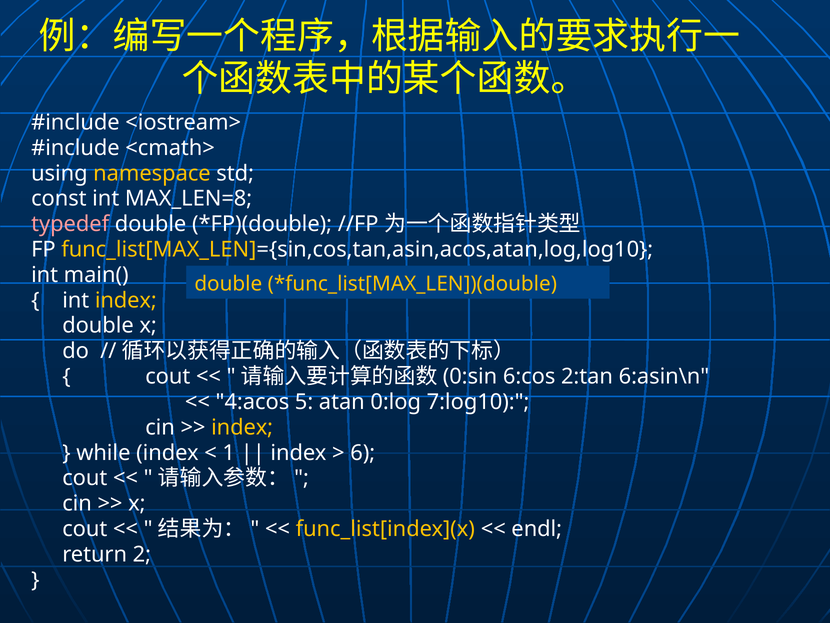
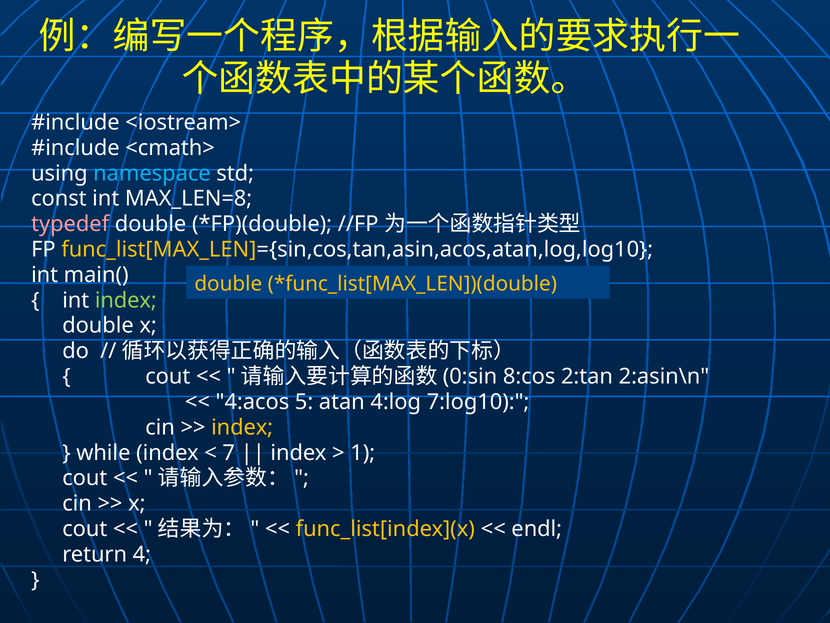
namespace colour: yellow -> light blue (152, 173)
index colour: yellow -> light green (126, 300)
6:cos: 6:cos -> 8:cos (529, 376)
6:asin\n: 6:asin\n -> 2:asin\n (664, 376)
0:log: 0:log -> 4:log (396, 402)
1: 1 -> 7 (229, 452)
6: 6 -> 1 (363, 452)
2: 2 -> 4 (142, 554)
